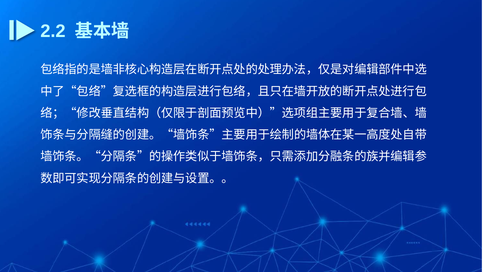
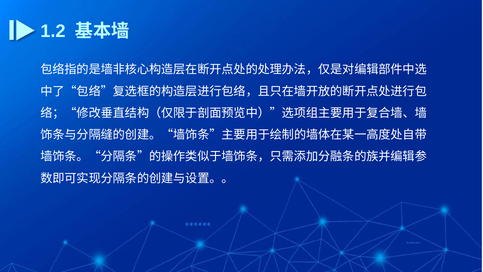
2.2: 2.2 -> 1.2 (53, 31)
